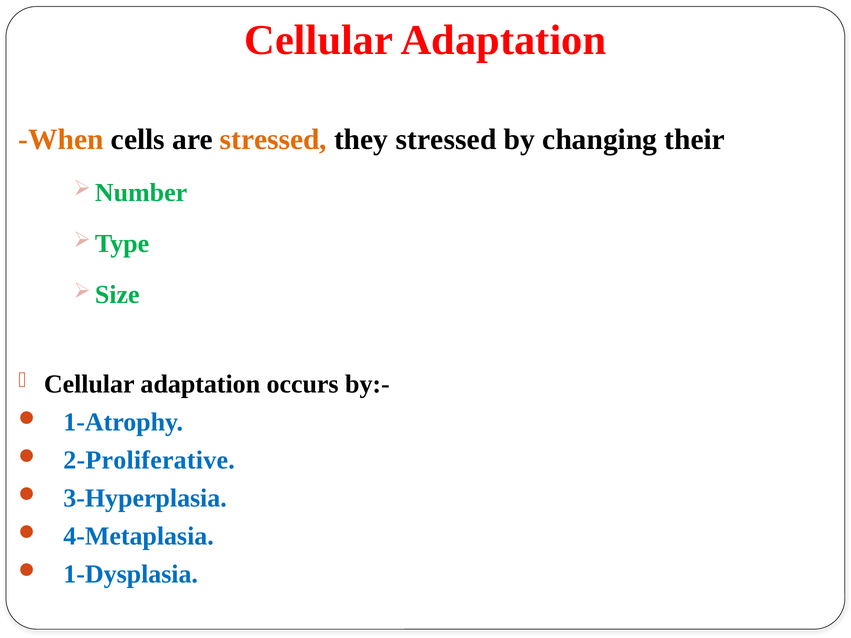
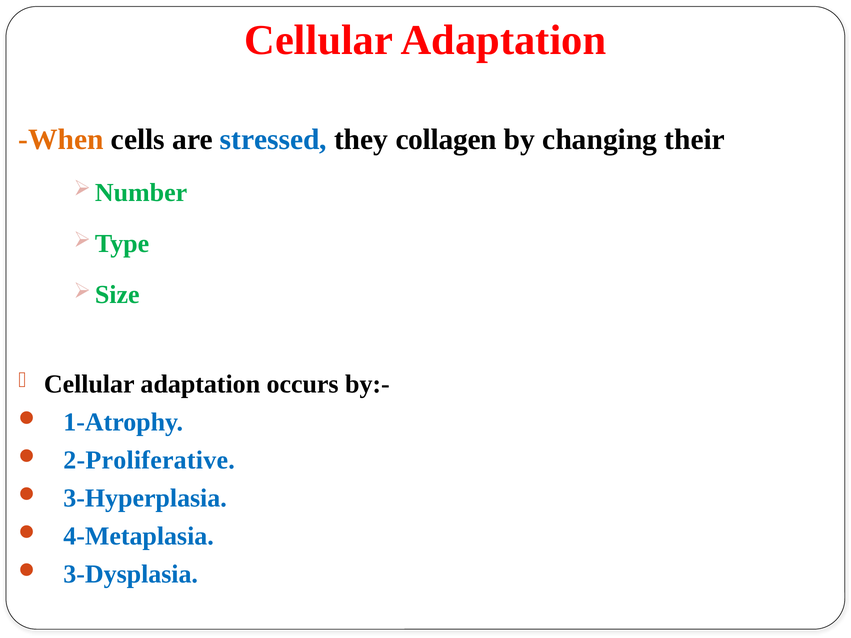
stressed colour: orange -> blue (273, 140)
they stressed: stressed -> collagen (446, 140)
1-Dysplasia: 1-Dysplasia -> 3-Dysplasia (131, 575)
